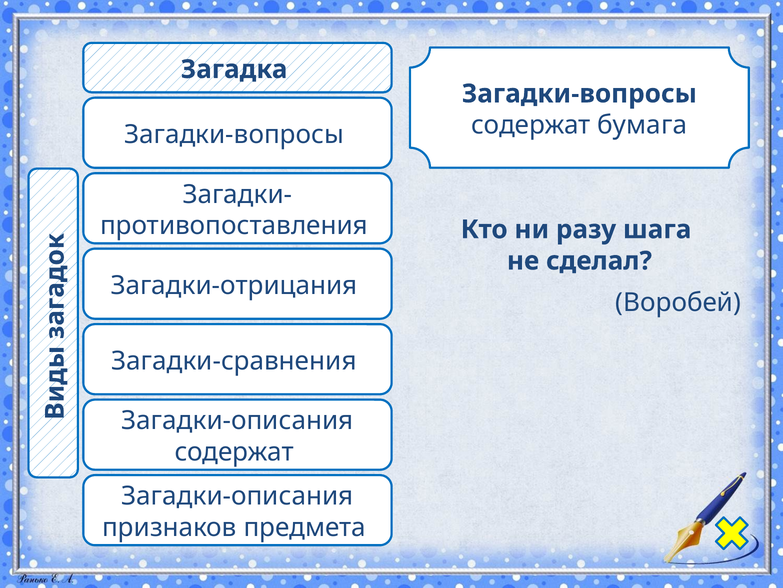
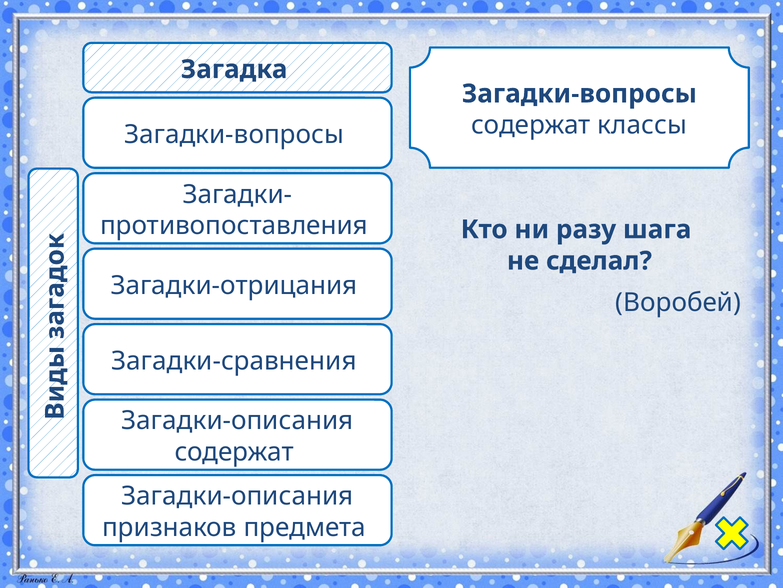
бумага: бумага -> классы (642, 125)
